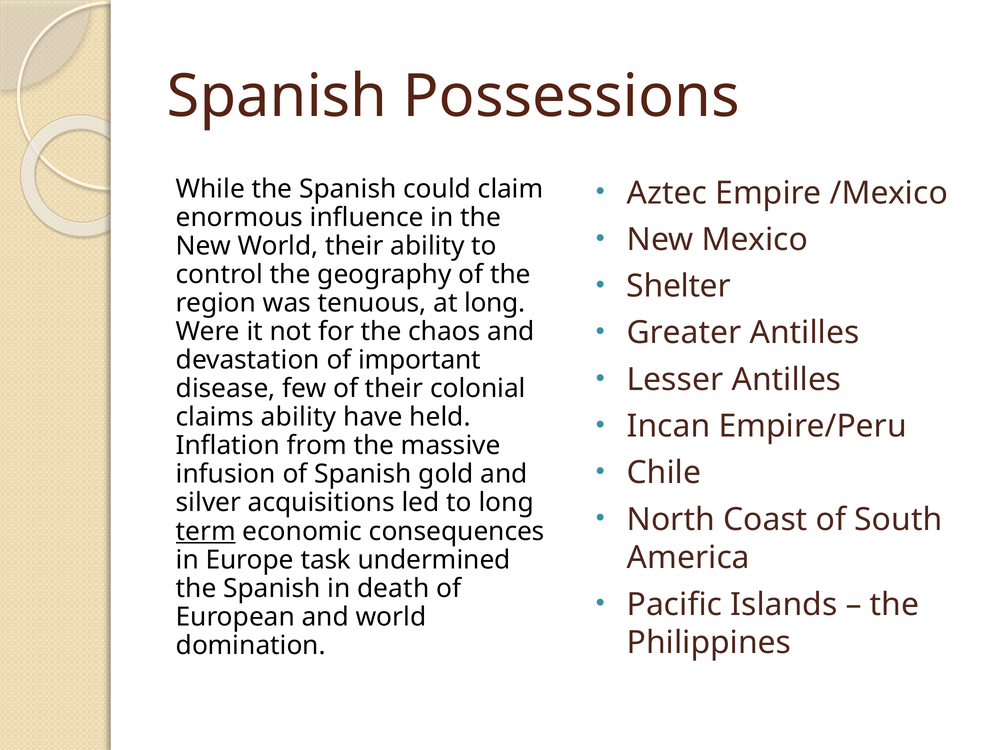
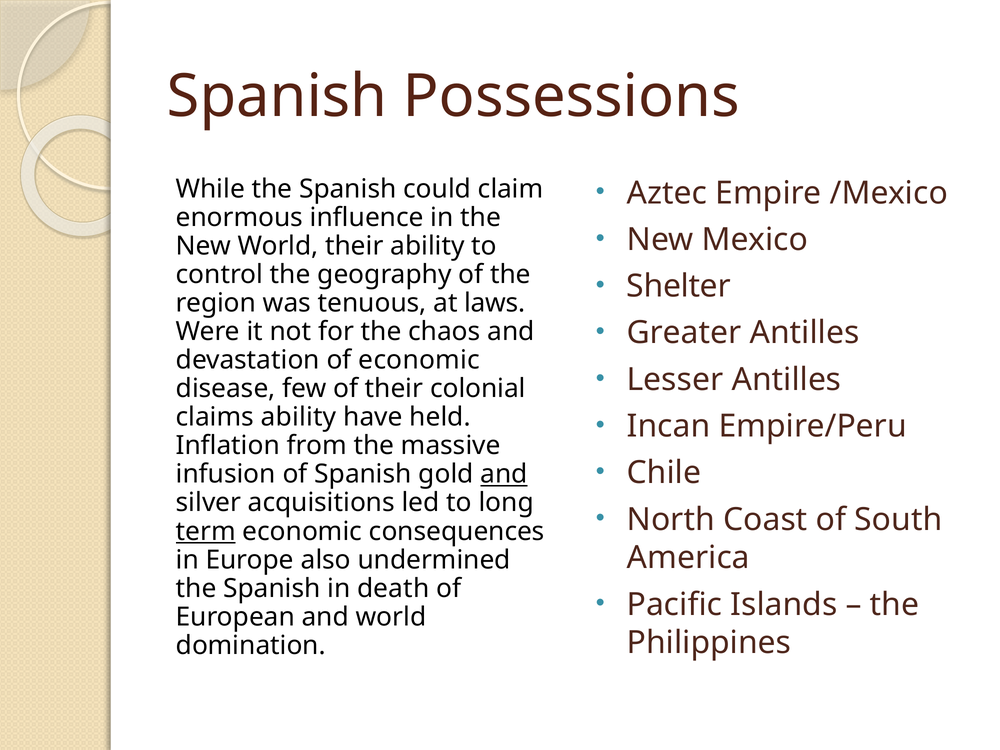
at long: long -> laws (495, 303)
of important: important -> economic (419, 360)
and underline: none -> present (504, 474)
task: task -> also (326, 560)
